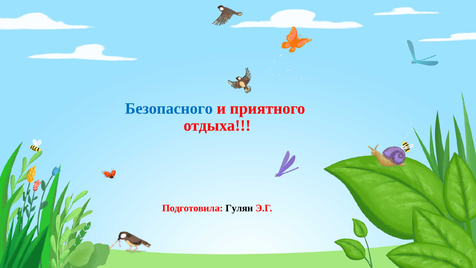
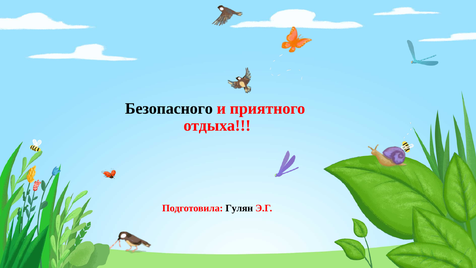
Безопасного colour: blue -> black (169, 108)
